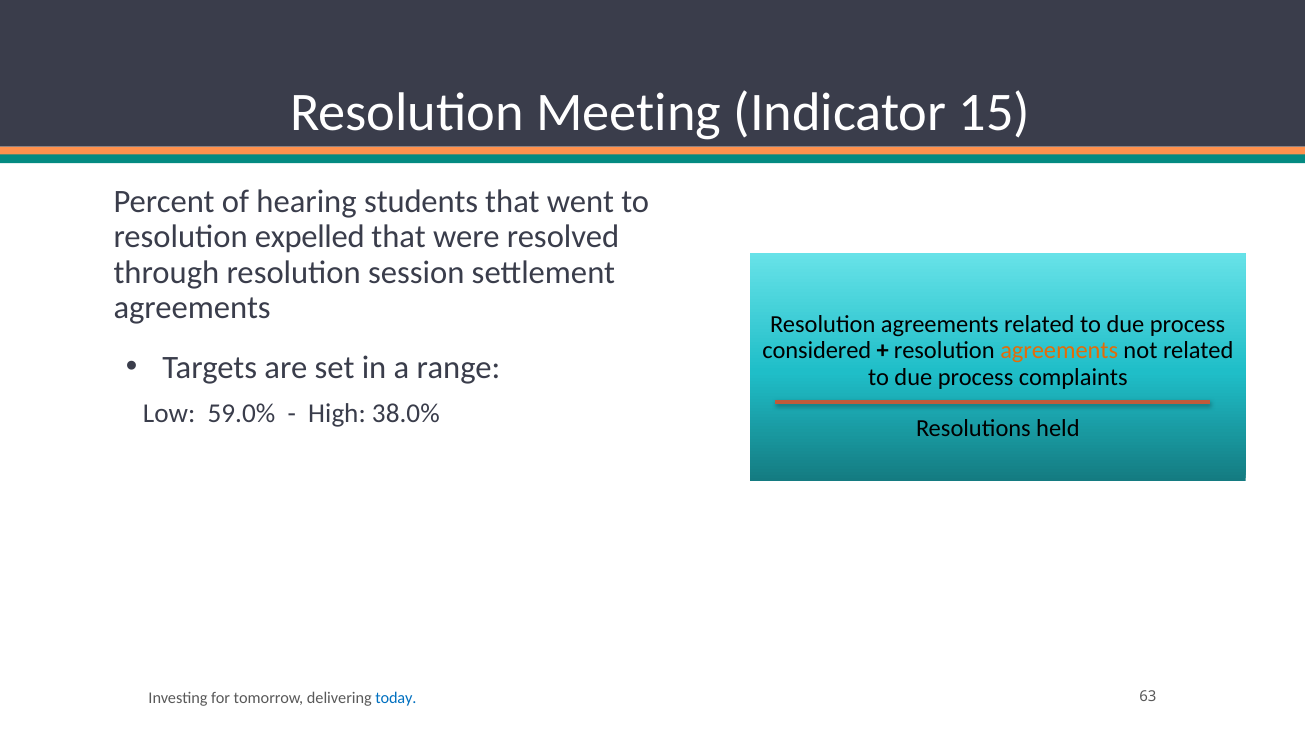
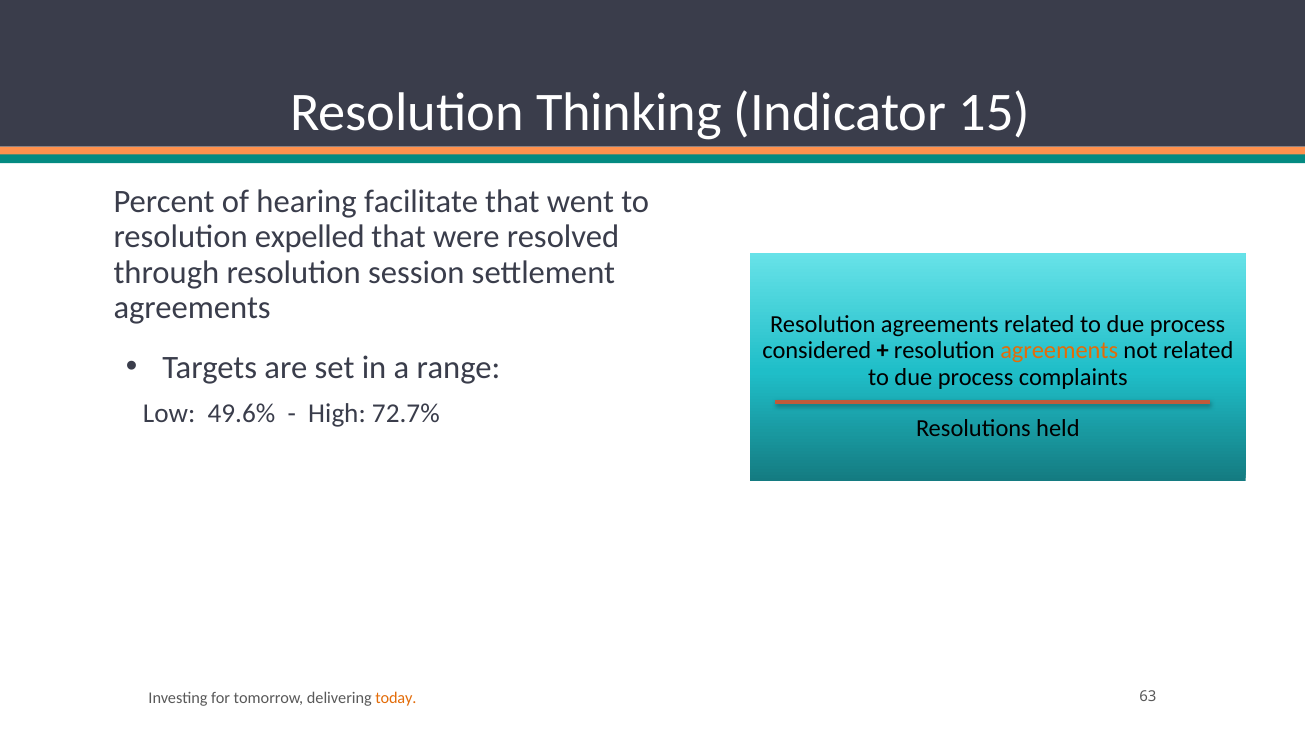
Meeting: Meeting -> Thinking (629, 112)
students: students -> facilitate (421, 202)
59.0%: 59.0% -> 49.6% (241, 413)
38.0%: 38.0% -> 72.7% (406, 413)
today colour: blue -> orange (396, 698)
